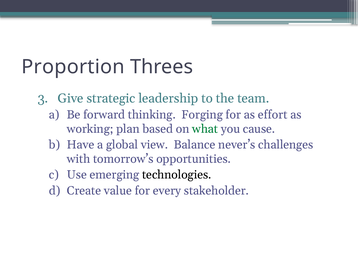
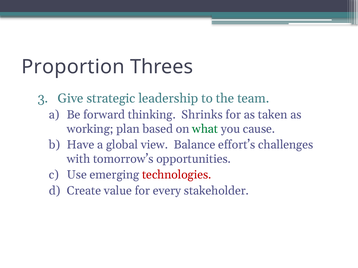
Forging: Forging -> Shrinks (202, 115)
effort: effort -> taken (273, 115)
never’s: never’s -> effort’s (237, 145)
technologies colour: black -> red (177, 175)
